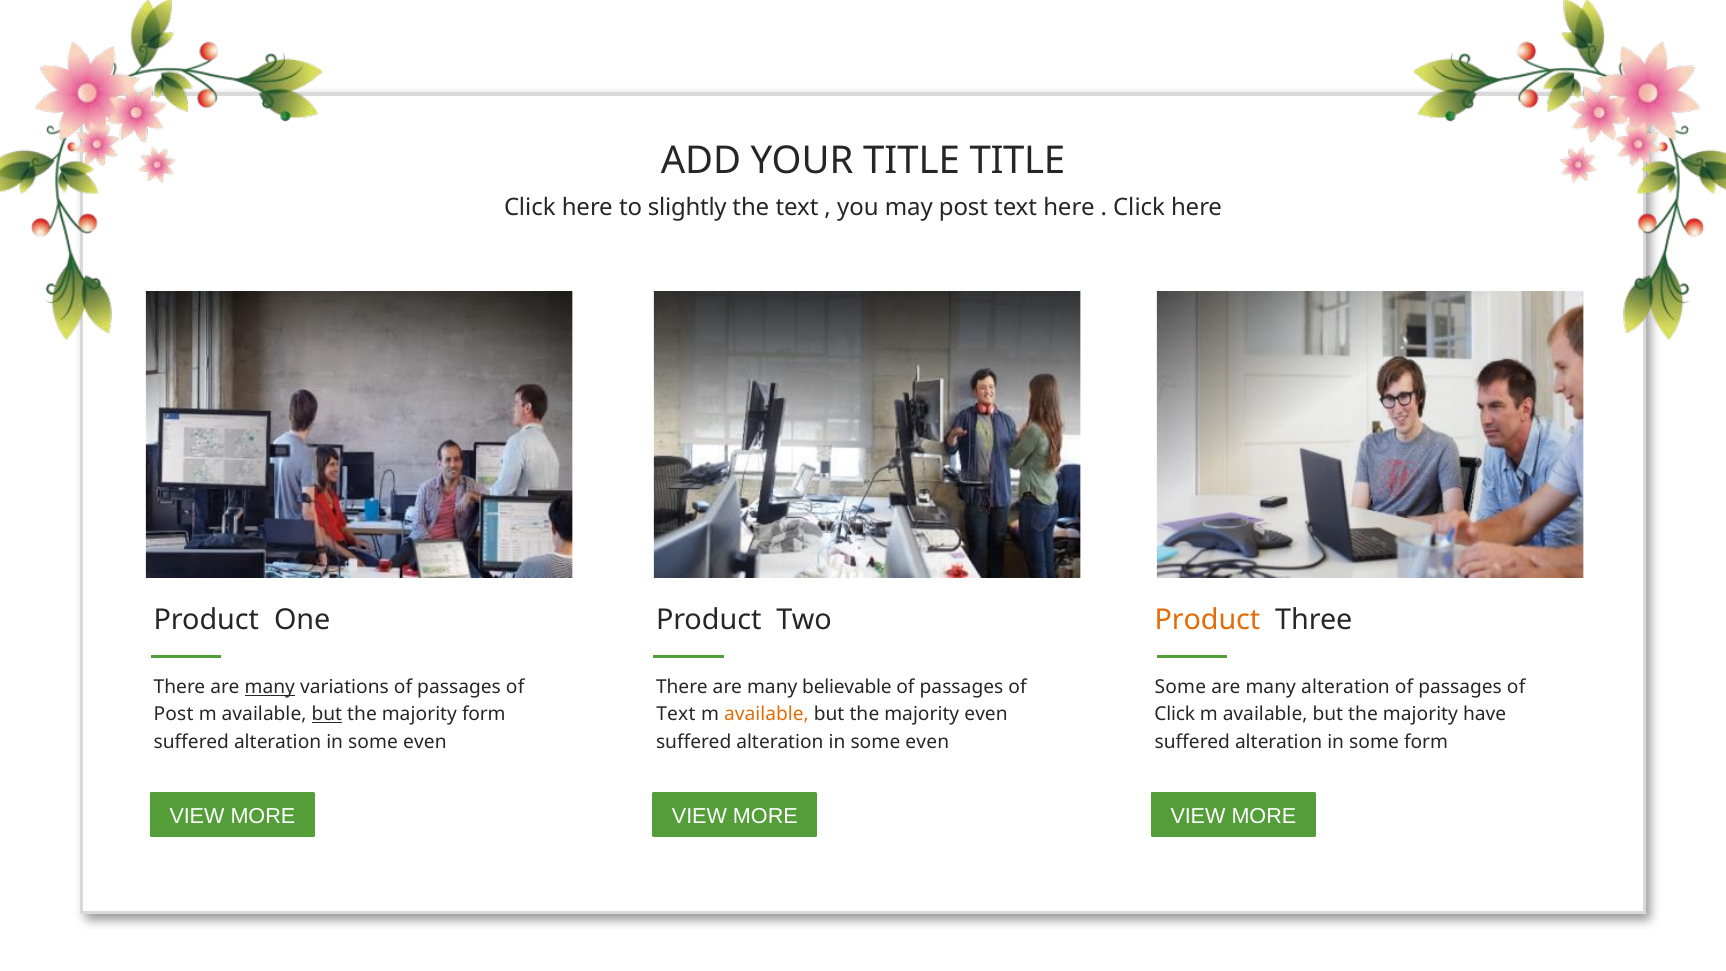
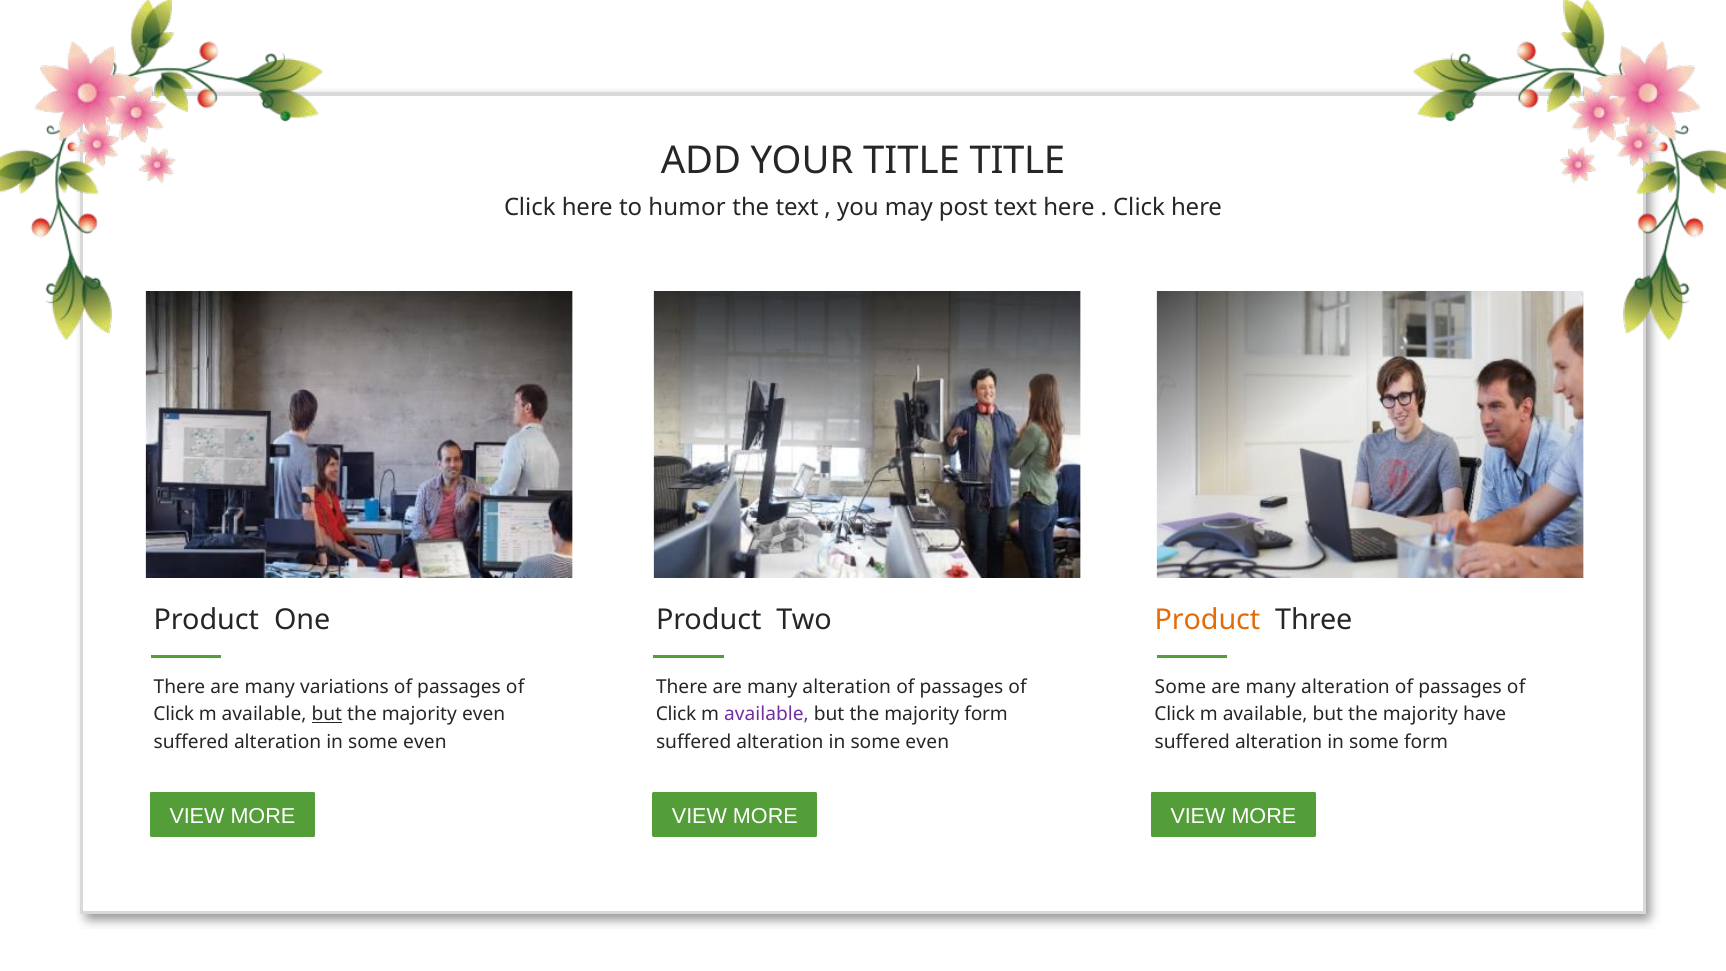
slightly: slightly -> humor (687, 208)
many underline: present -> none (270, 687)
There are many believable: believable -> alteration (847, 687)
Post: Post -> Click (174, 714)
majority form: form -> even (484, 714)
Text: Text -> Click (676, 714)
available colour: orange -> purple (766, 714)
majority even: even -> form (986, 714)
